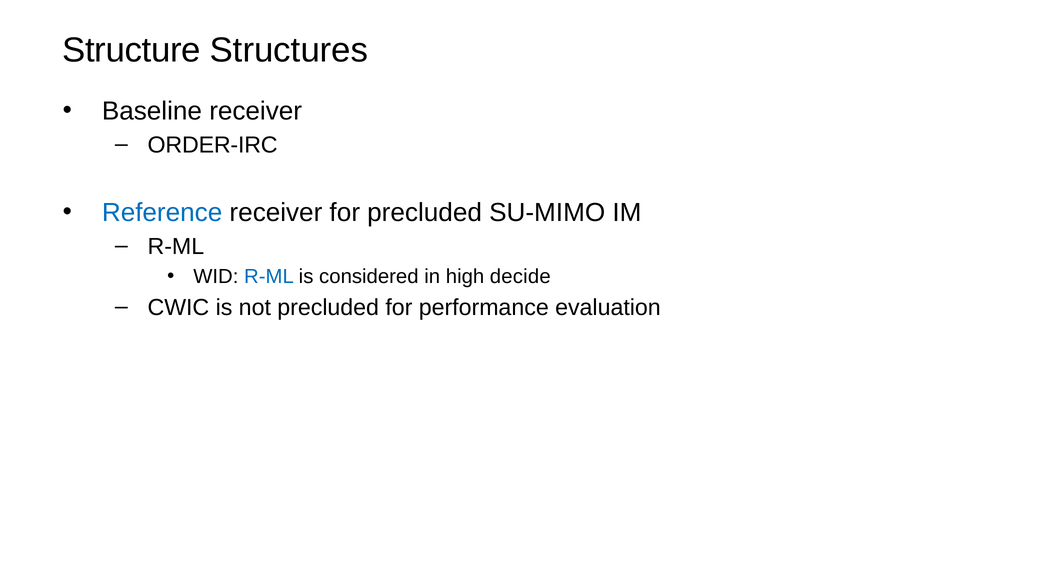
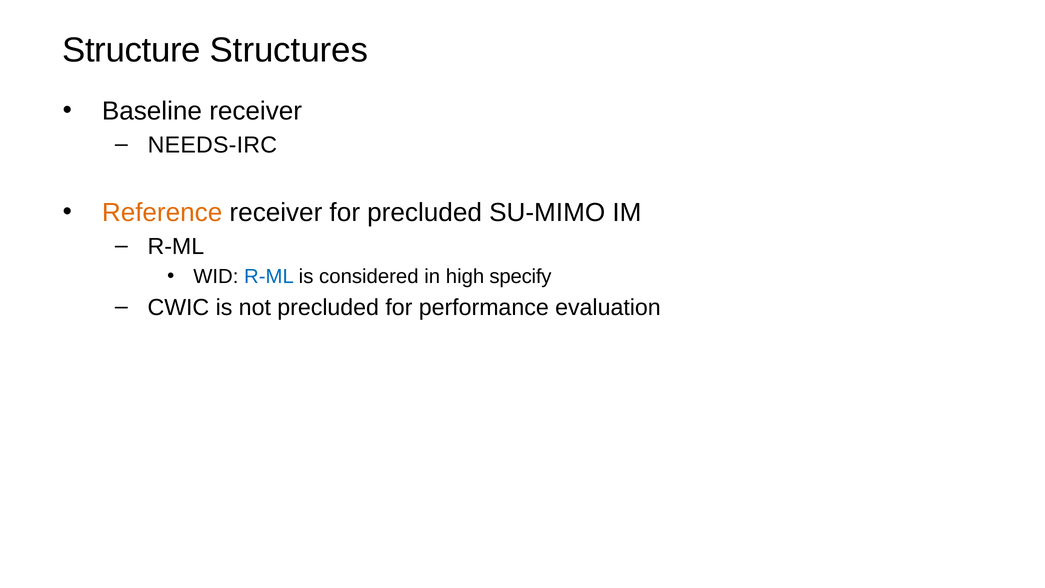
ORDER-IRC: ORDER-IRC -> NEEDS-IRC (212, 145)
Reference colour: blue -> orange (162, 212)
decide: decide -> specify (520, 276)
